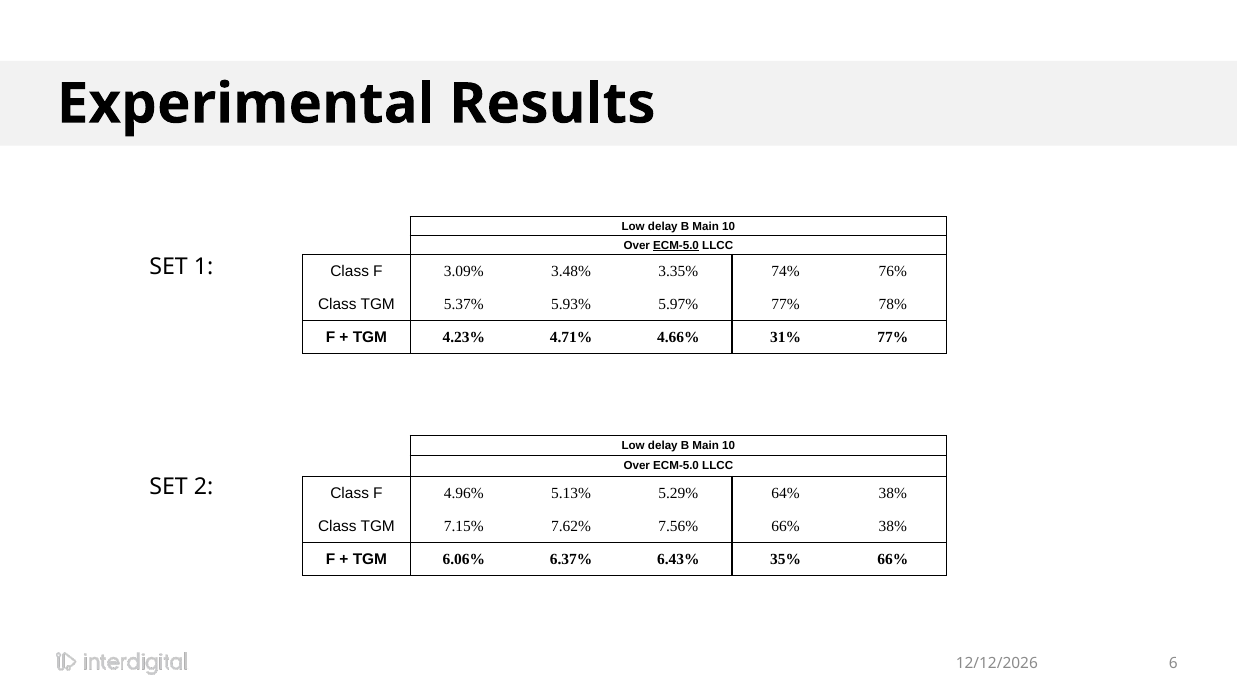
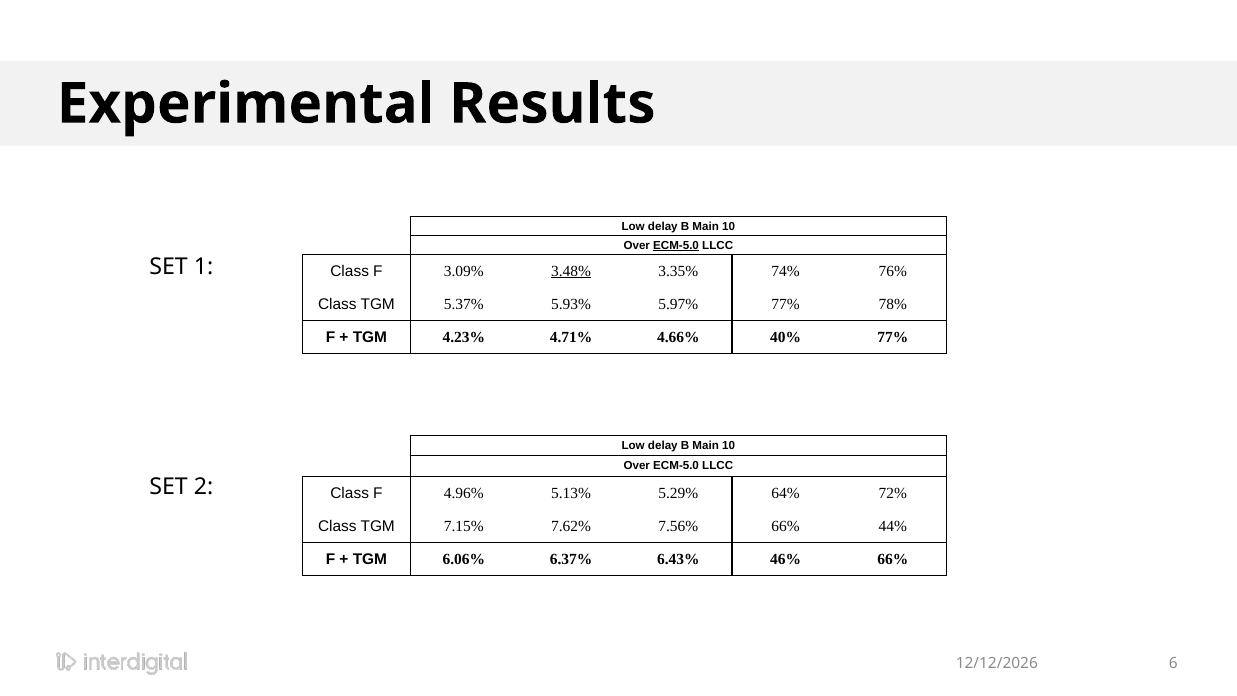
3.48% underline: none -> present (571, 271)
31%: 31% -> 40% (786, 337)
64% 38%: 38% -> 72% (893, 493)
66% 38%: 38% -> 44% (893, 526)
35%: 35% -> 46% (786, 559)
